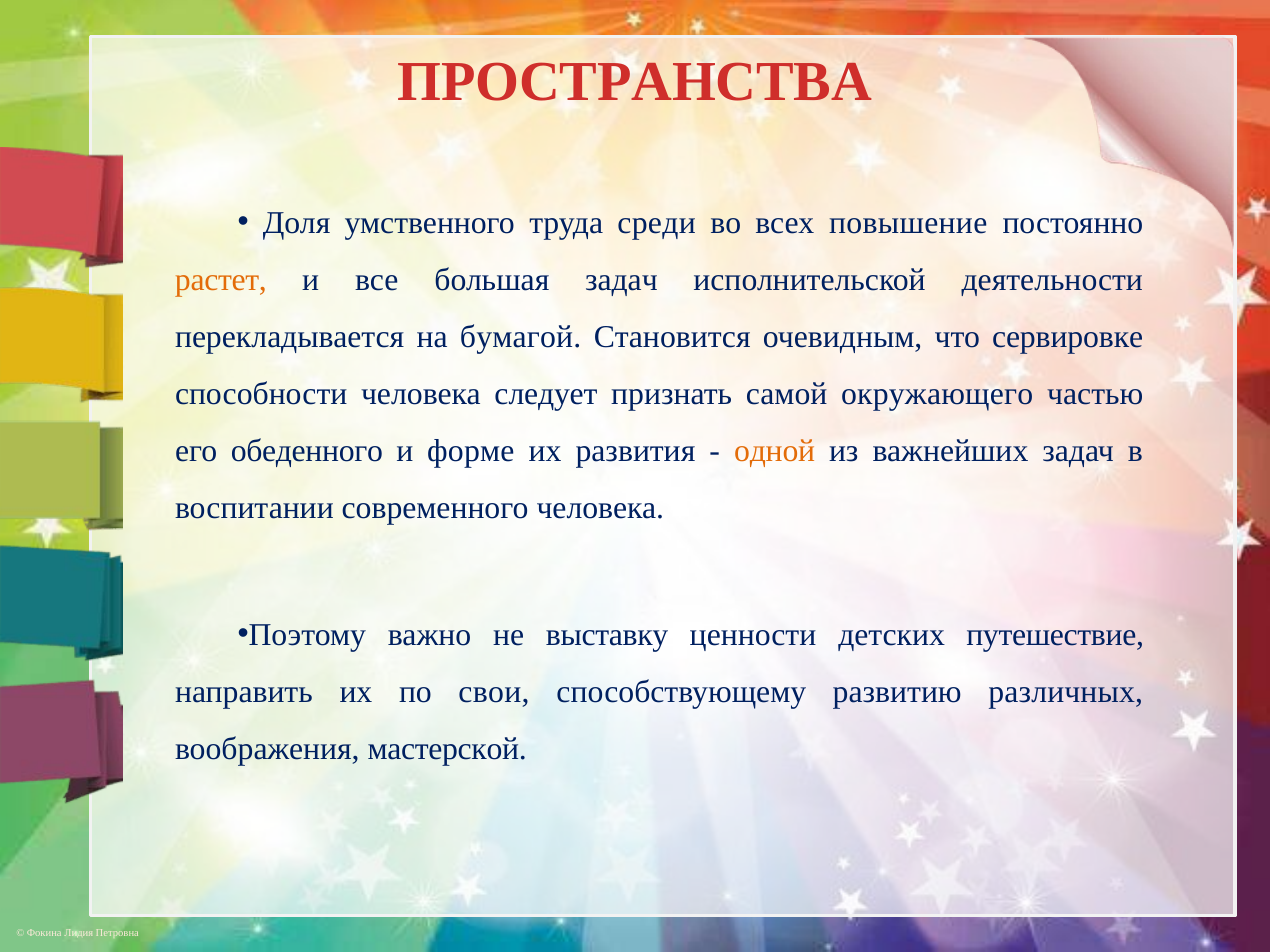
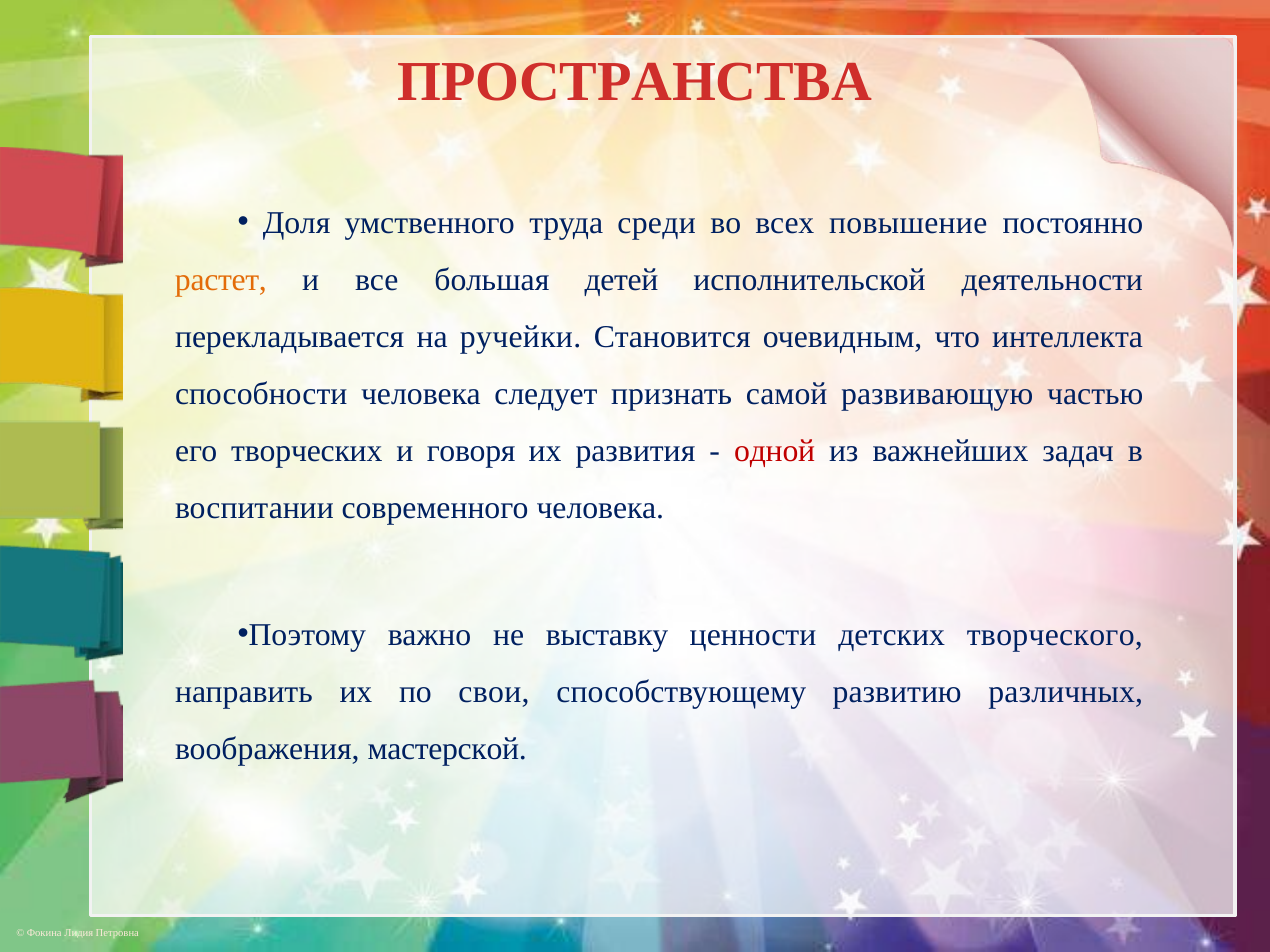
большая задач: задач -> детей (622, 280)
бумагой: бумагой -> ручейки (521, 337)
сервировке: сервировке -> интеллекта (1068, 337)
окружающего: окружающего -> развивающую (937, 394)
обеденного: обеденного -> творческих (307, 451)
форме: форме -> говоря (471, 451)
одной colour: orange -> red (775, 451)
путешествие: путешествие -> творческого (1055, 636)
